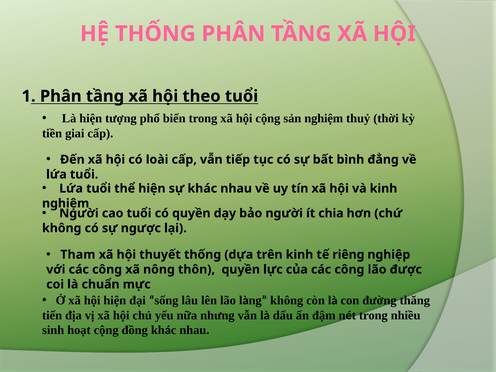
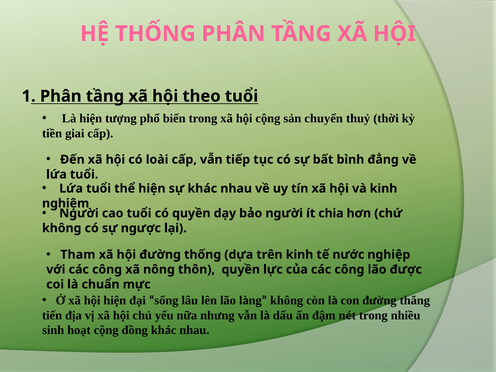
sản nghiệm: nghiệm -> chuyển (324, 118)
hội thuyết: thuyết -> đường (160, 255)
riêng: riêng -> nước (348, 255)
